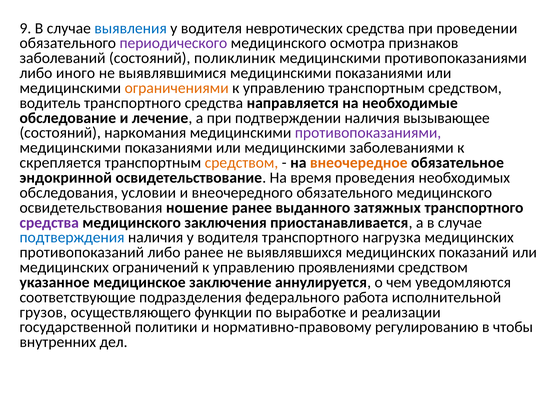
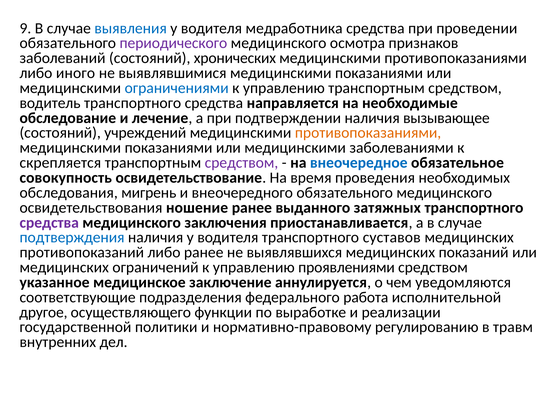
невротических: невротических -> медработника (294, 28)
поликлиник: поликлиник -> хронических (235, 58)
ограничениями colour: orange -> blue (177, 88)
наркомания: наркомания -> учреждений (145, 133)
противопоказаниями colour: purple -> orange (368, 133)
средством colour: orange -> purple (241, 163)
внеочередное colour: orange -> blue (359, 163)
эндокринной: эндокринной -> совокупность (66, 178)
условии: условии -> мигрень (149, 193)
нагрузка: нагрузка -> суставов (392, 237)
грузов: грузов -> другое (43, 312)
чтобы: чтобы -> травм (513, 327)
